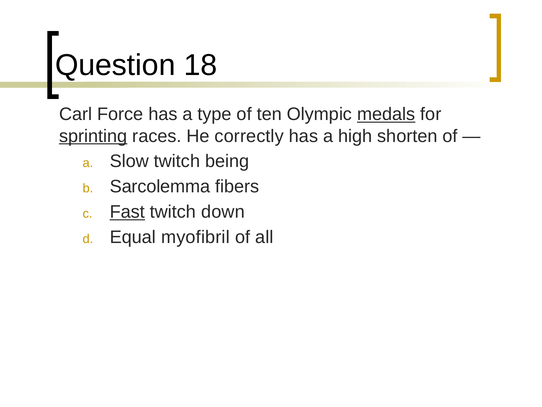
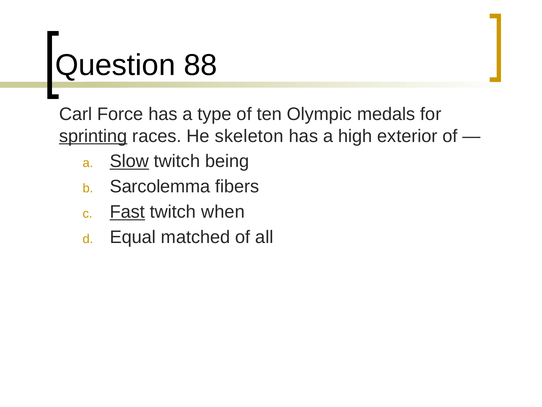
18: 18 -> 88 (201, 65)
medals underline: present -> none (386, 114)
correctly: correctly -> skeleton (249, 136)
shorten: shorten -> exterior (407, 136)
Slow underline: none -> present (129, 161)
down: down -> when (223, 212)
myofibril: myofibril -> matched (196, 237)
